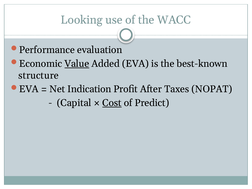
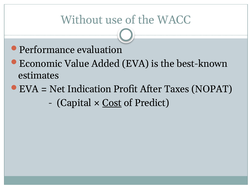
Looking: Looking -> Without (82, 20)
Value underline: present -> none (77, 64)
structure: structure -> estimates (39, 75)
